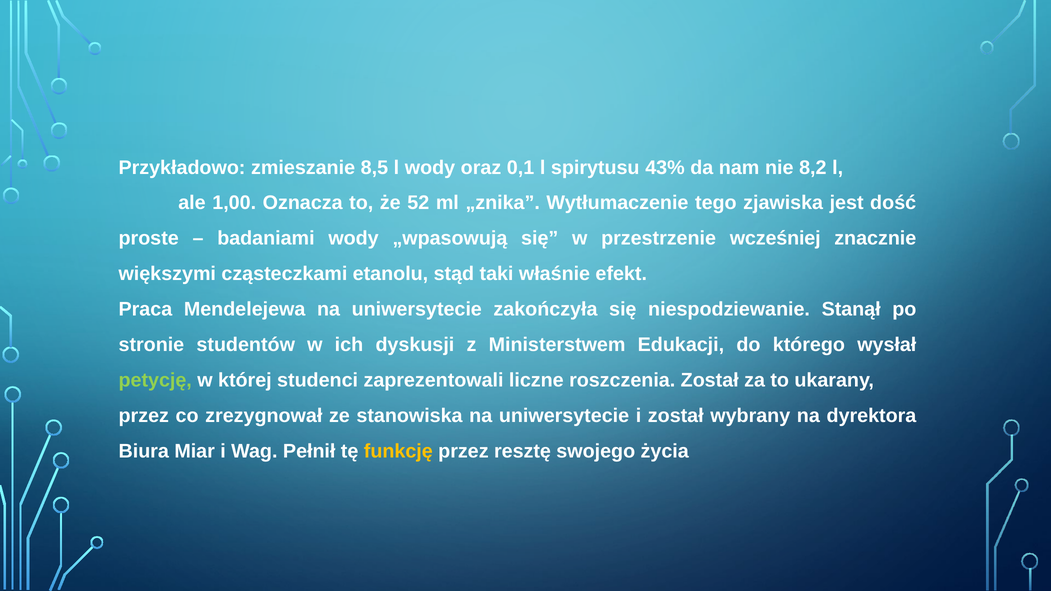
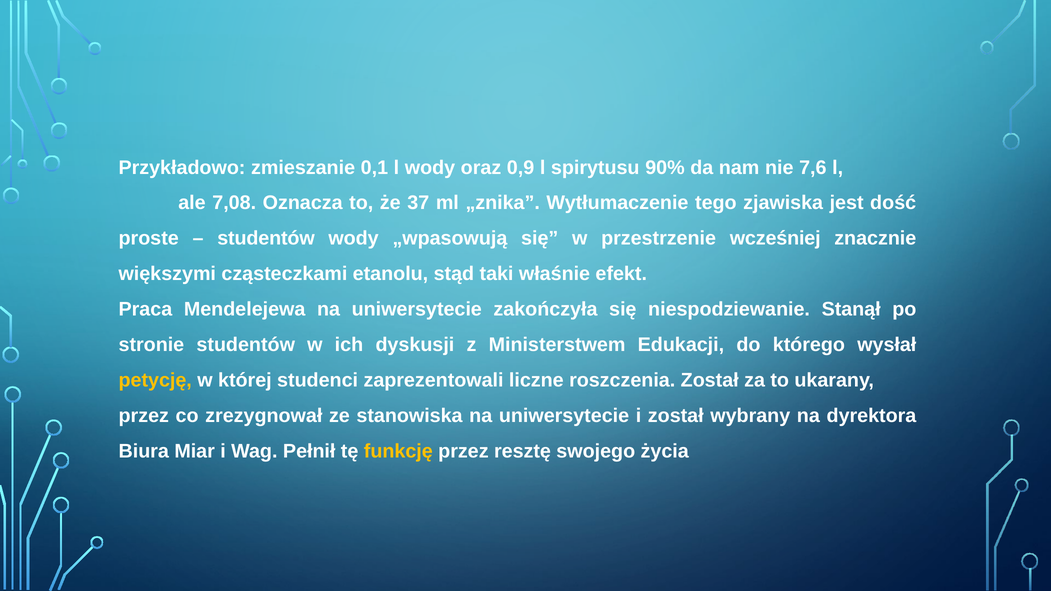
8,5: 8,5 -> 0,1 (374, 168)
0,1: 0,1 -> 0,9 (521, 168)
43%: 43% -> 90% (665, 168)
8,2: 8,2 -> 7,6 (813, 168)
1,00: 1,00 -> 7,08 (234, 203)
52: 52 -> 37 (418, 203)
badaniami: badaniami -> studentów (266, 239)
petycję colour: light green -> yellow (155, 380)
